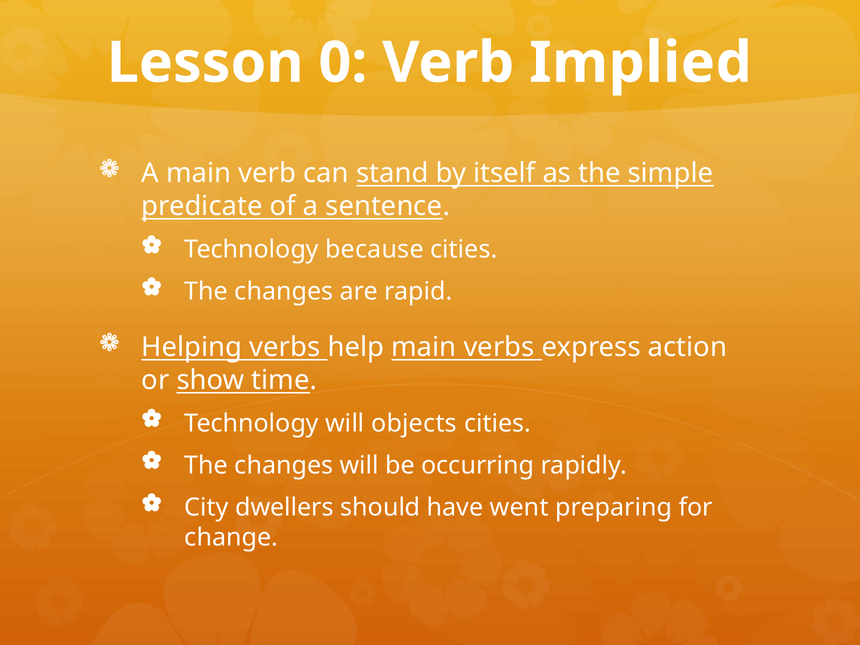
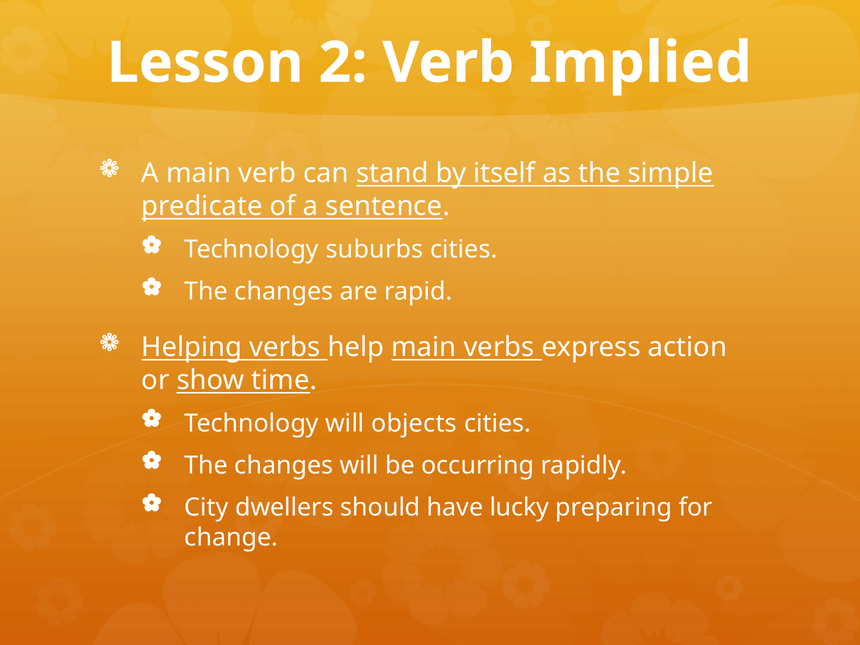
0: 0 -> 2 (343, 63)
because: because -> suburbs (375, 249)
went: went -> lucky (519, 507)
